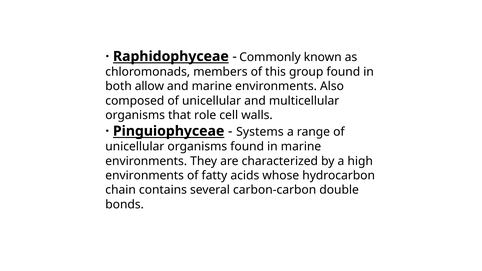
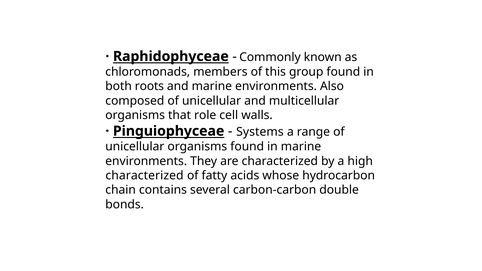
allow: allow -> roots (149, 86)
environments: environments -> characterized (145, 176)
